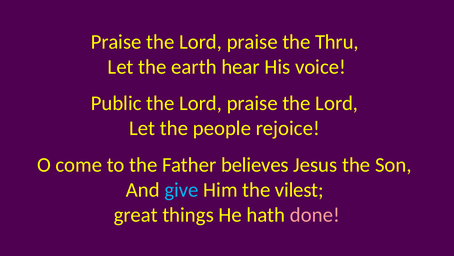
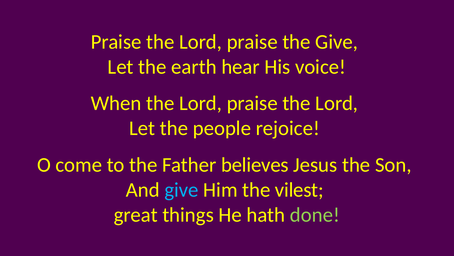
the Thru: Thru -> Give (337, 42)
Public: Public -> When (116, 103)
done colour: pink -> light green (315, 214)
